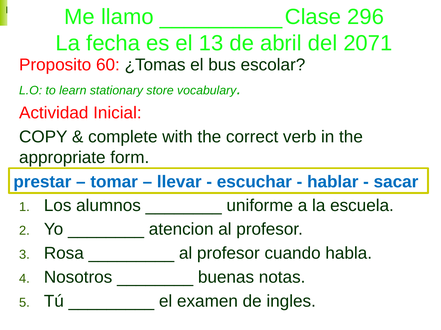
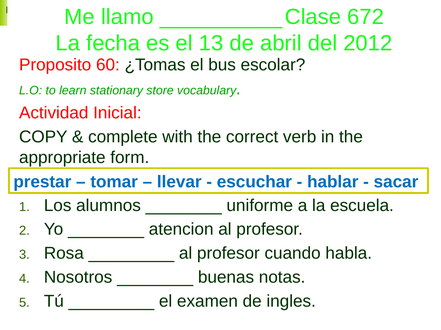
296: 296 -> 672 (366, 17)
2071: 2071 -> 2012 (368, 43)
